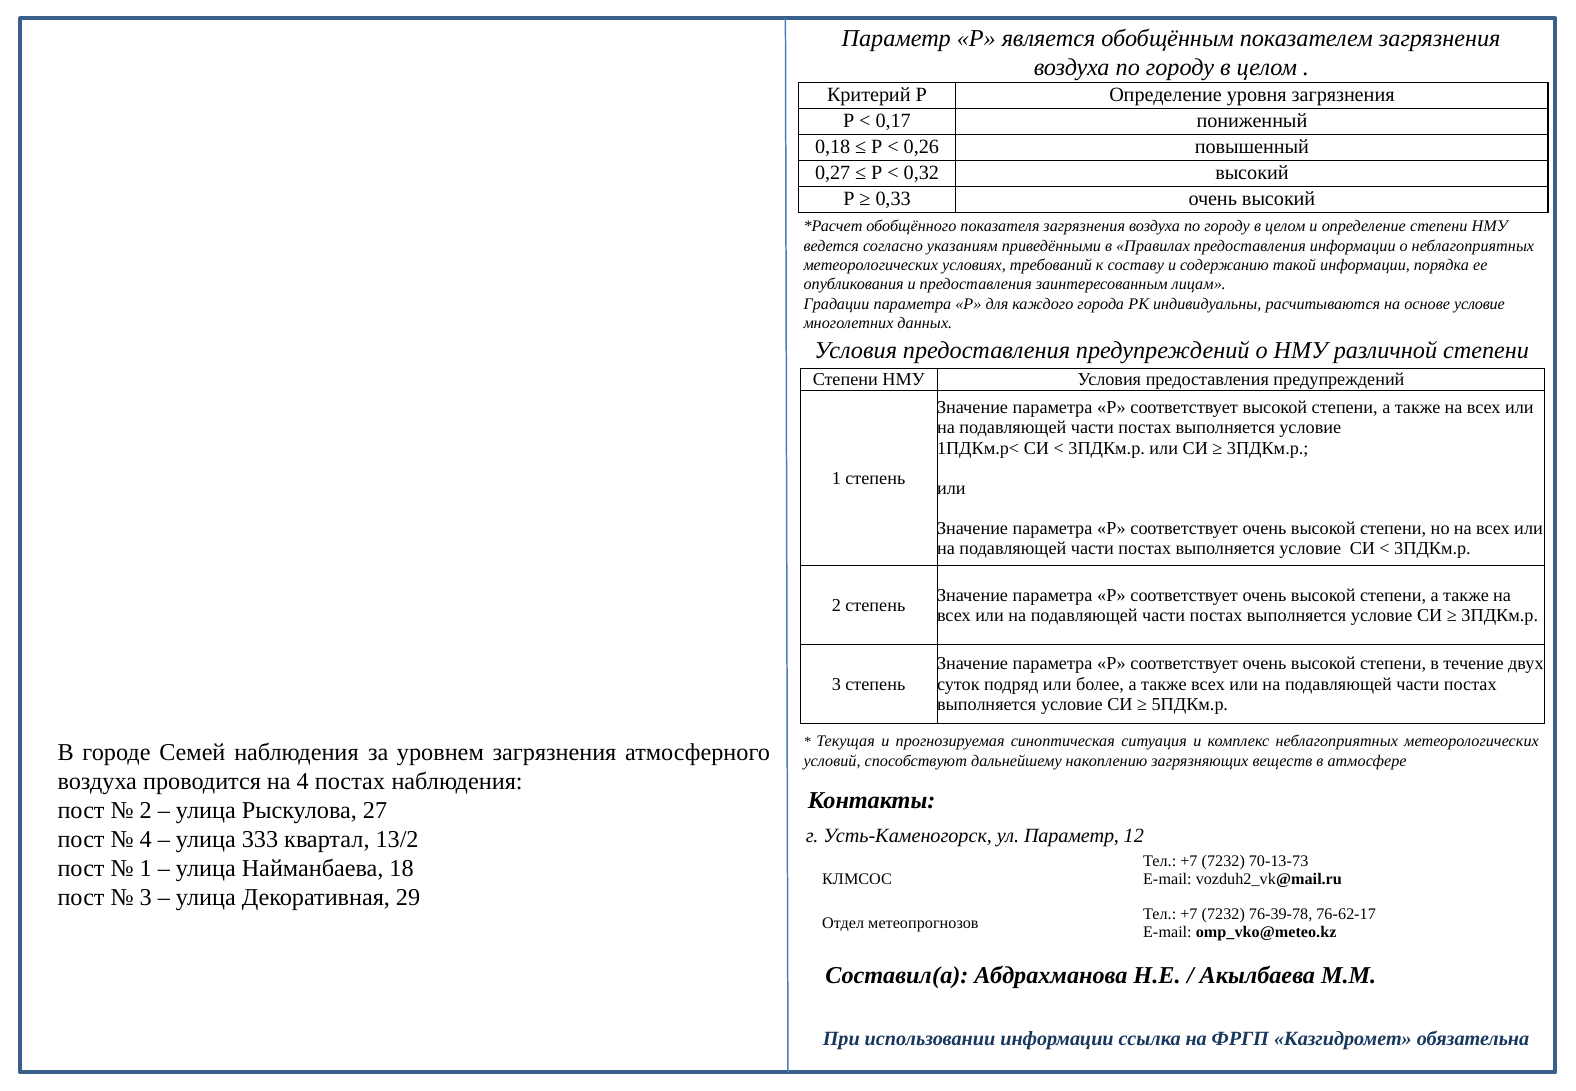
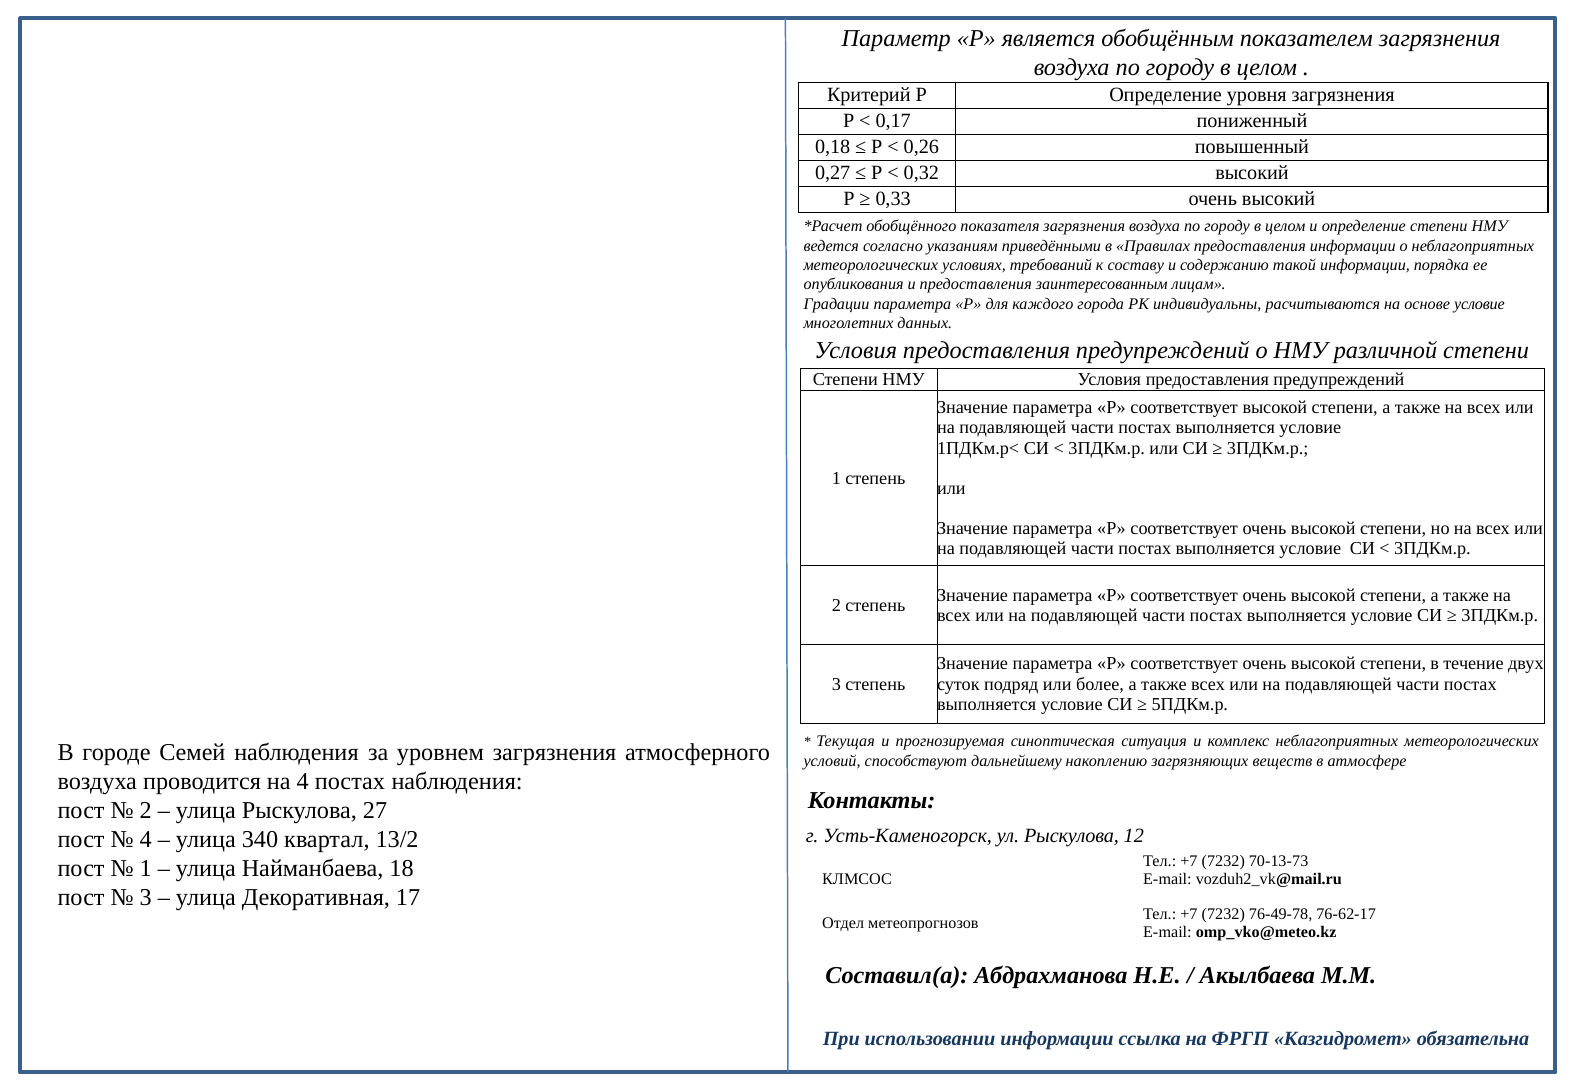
ул Параметр: Параметр -> Рыскулова (1071, 836)
333: 333 -> 340 (260, 840)
29: 29 -> 17 (408, 898)
76-39-78: 76-39-78 -> 76-49-78 (1281, 914)
